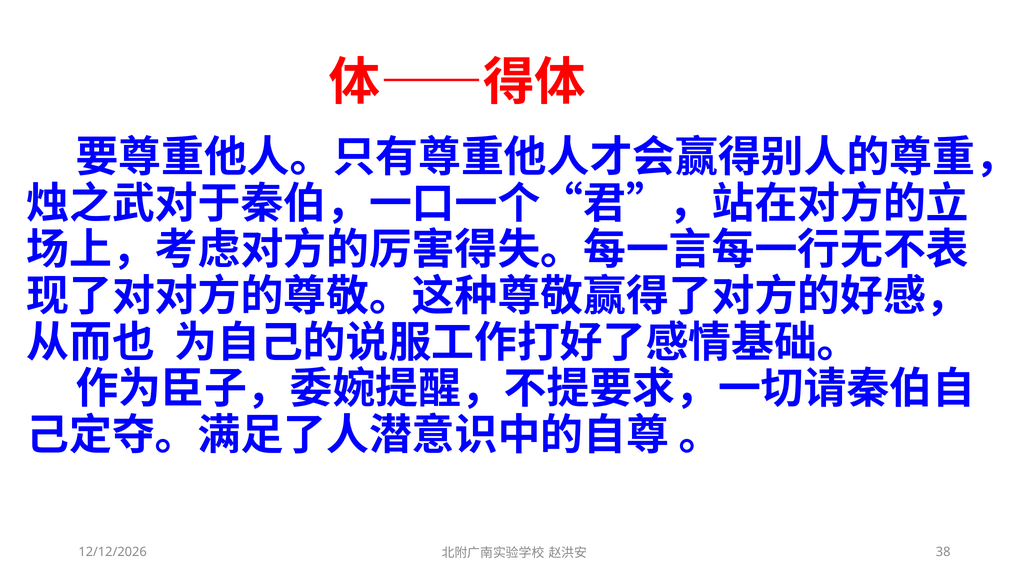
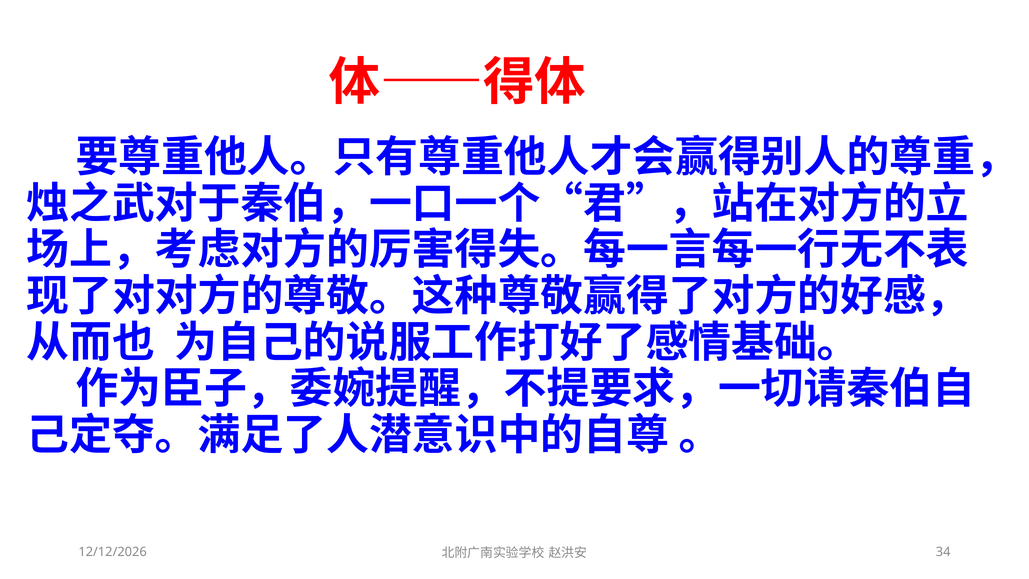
38: 38 -> 34 (943, 552)
